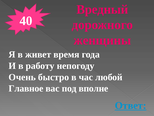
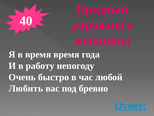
в живет: живет -> время (38, 54)
Главное: Главное -> Любить (26, 88)
вполне: вполне -> бревно (93, 88)
